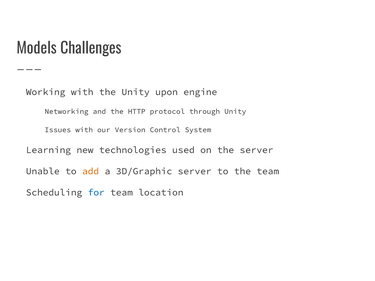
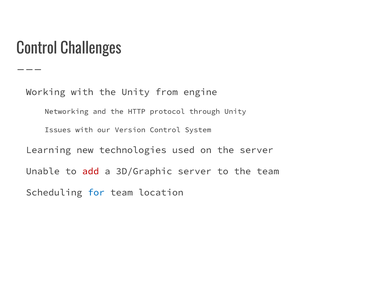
Models: Models -> Control (37, 48)
upon: upon -> from (167, 92)
add colour: orange -> red (91, 171)
